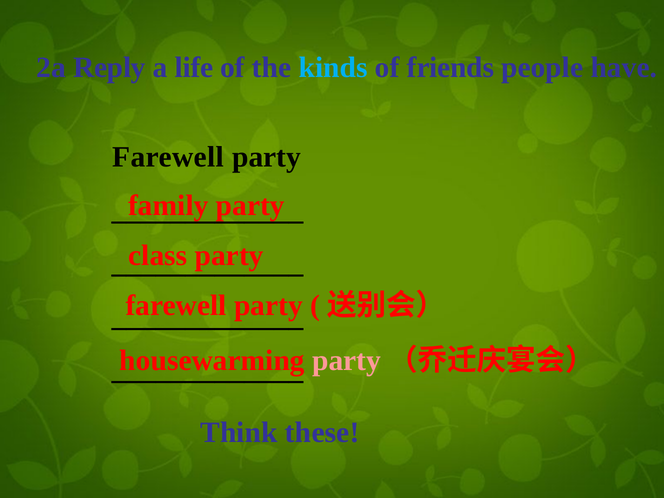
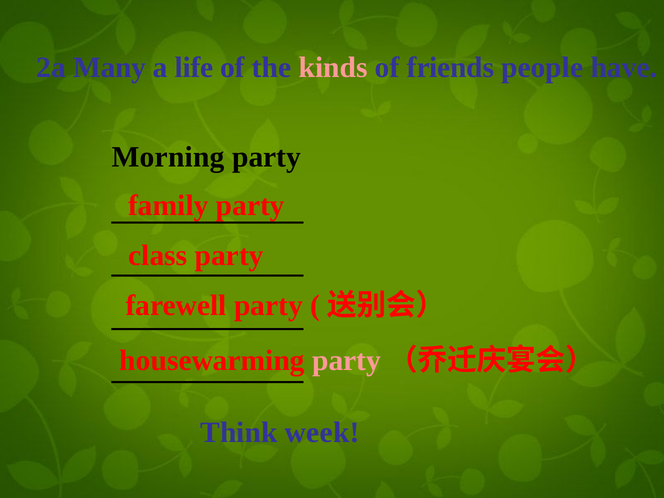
Reply: Reply -> Many (109, 67)
kinds colour: light blue -> pink (333, 67)
Farewell: Farewell -> Morning (168, 157)
these: these -> week (322, 433)
